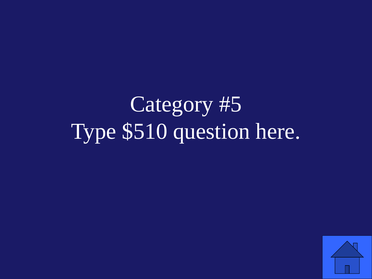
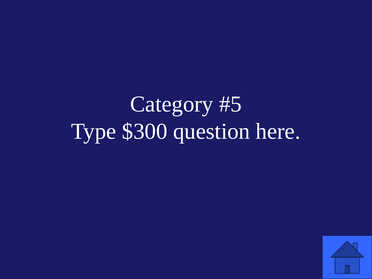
$510: $510 -> $300 (145, 131)
